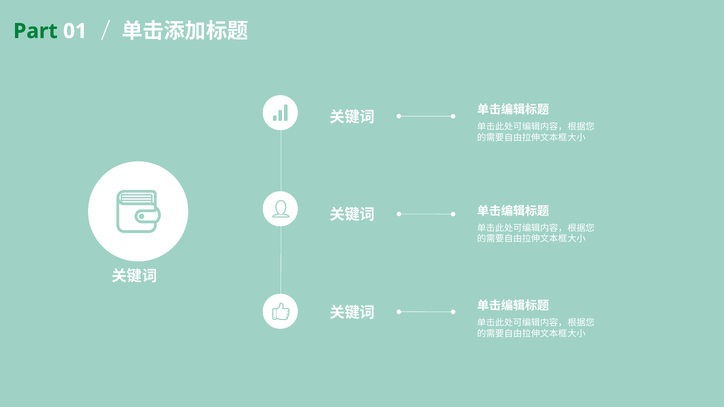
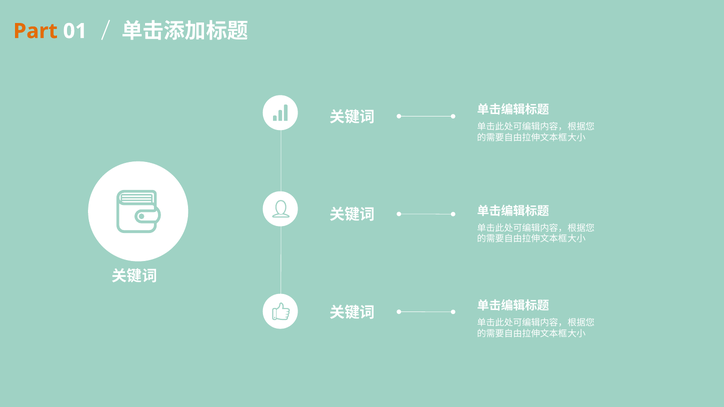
Part colour: green -> orange (35, 31)
